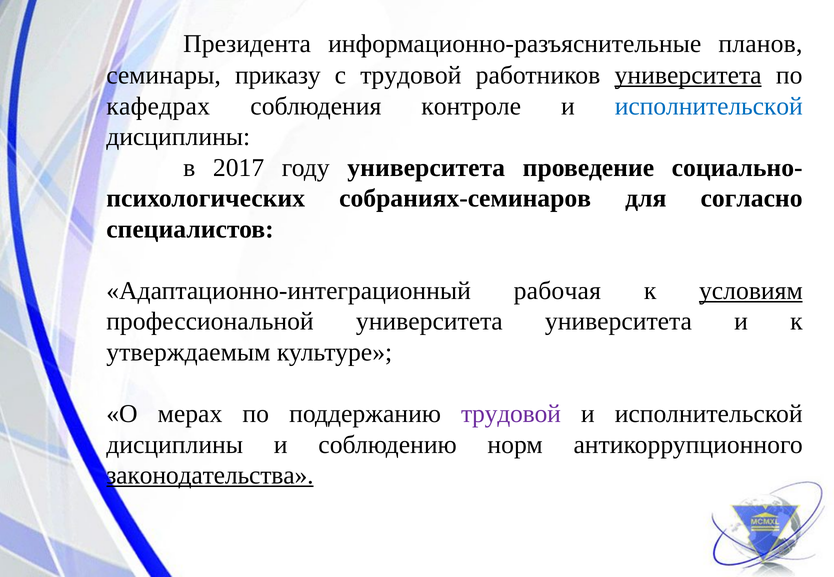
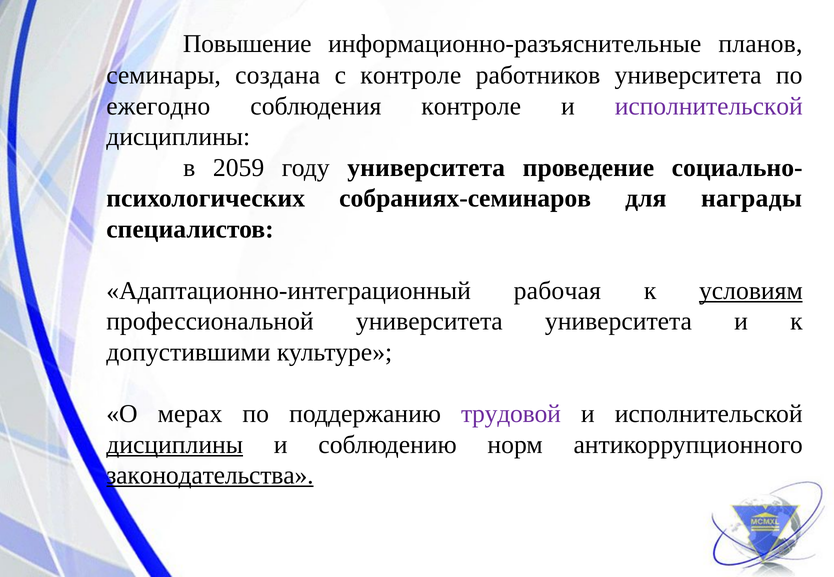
Президента: Президента -> Повышение (247, 44)
приказу: приказу -> создана (278, 75)
с трудовой: трудовой -> контроле (411, 75)
университета underline: present -> none (688, 75)
кафедрах: кафедрах -> ежегодно (158, 106)
исполнительской colour: blue -> purple (709, 106)
2017: 2017 -> 2059 (239, 168)
согласно: согласно -> награды (751, 199)
утверждаемым: утверждаемым -> допустившими (188, 352)
дисциплины underline: none -> present (175, 445)
